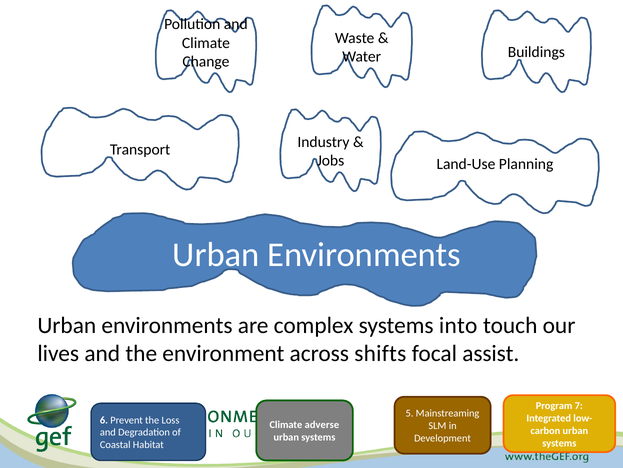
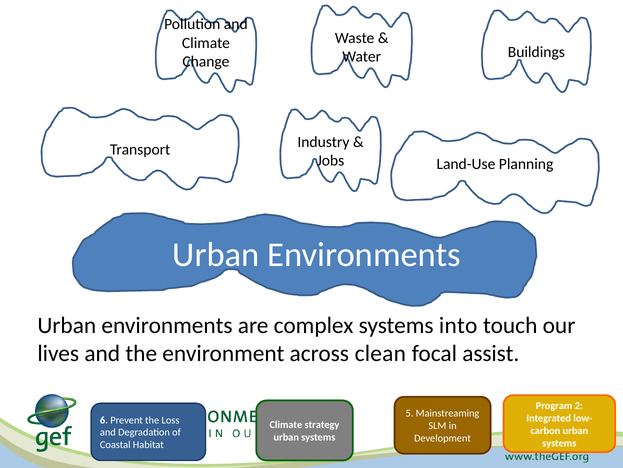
shifts: shifts -> clean (380, 353)
7: 7 -> 2 (579, 405)
adverse: adverse -> strategy (322, 424)
